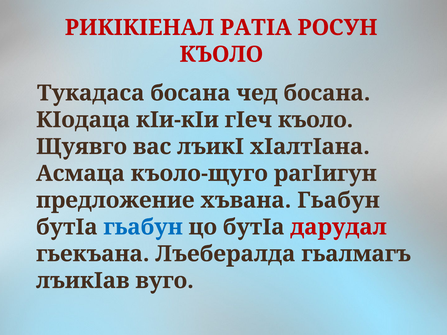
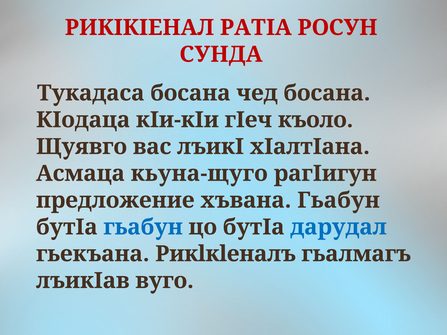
КЪОЛО: КЪОЛО -> СУНДА (221, 54)
къоло-щуго: къоло-щуго -> кьуна-щуго (199, 174)
дарудал colour: red -> blue (339, 227)
Лъебералда: Лъебералда -> Рикlкlеналъ (225, 254)
